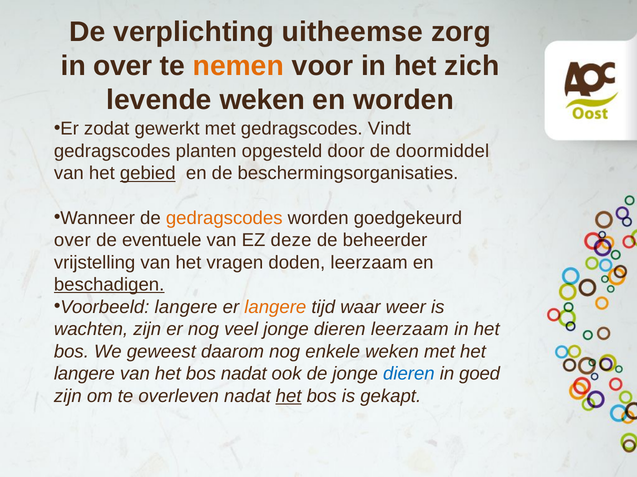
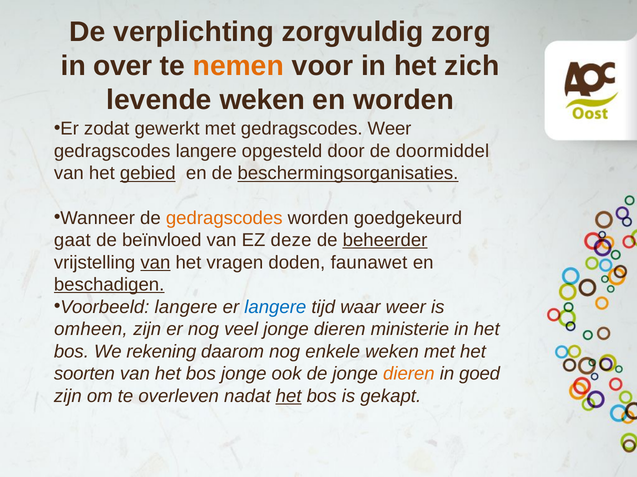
uitheemse: uitheemse -> zorgvuldig (352, 32)
gedragscodes Vindt: Vindt -> Weer (390, 129)
gedragscodes planten: planten -> langere (206, 151)
beschermingsorganisaties underline: none -> present (348, 174)
over: over -> gaat (72, 241)
eventuele: eventuele -> beïnvloed (162, 241)
beheerder underline: none -> present (385, 241)
van underline: none -> present (155, 263)
doden leerzaam: leerzaam -> faunawet (369, 263)
langere colour: orange -> blue (275, 307)
wachten: wachten -> omheen (91, 330)
dieren leerzaam: leerzaam -> ministerie (410, 330)
geweest: geweest -> rekening (161, 352)
langere: langere -> soorten (84, 374)
bos nadat: nadat -> jonge (244, 374)
dieren colour: blue -> orange (409, 374)
